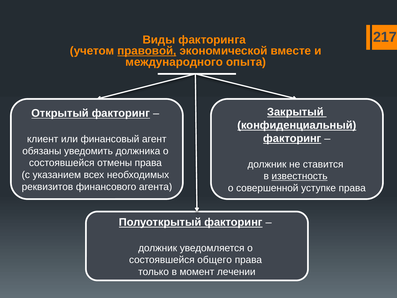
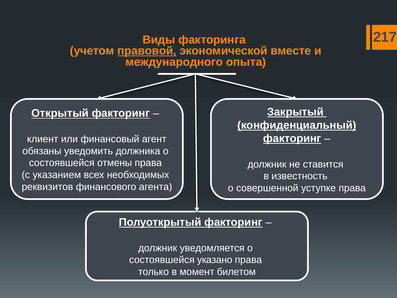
известность underline: present -> none (300, 176)
общего: общего -> указано (215, 260)
лечении: лечении -> билетом (236, 272)
